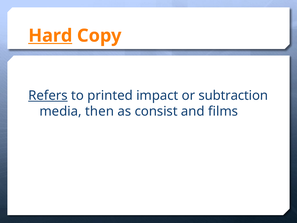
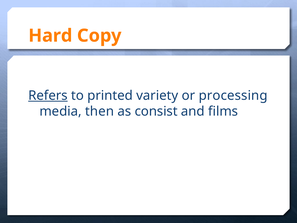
Hard underline: present -> none (50, 36)
impact: impact -> variety (157, 95)
subtraction: subtraction -> processing (233, 95)
